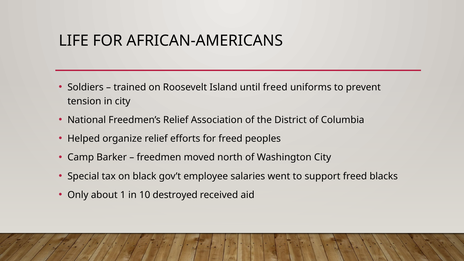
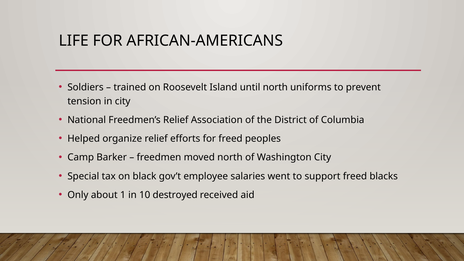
until freed: freed -> north (275, 87)
